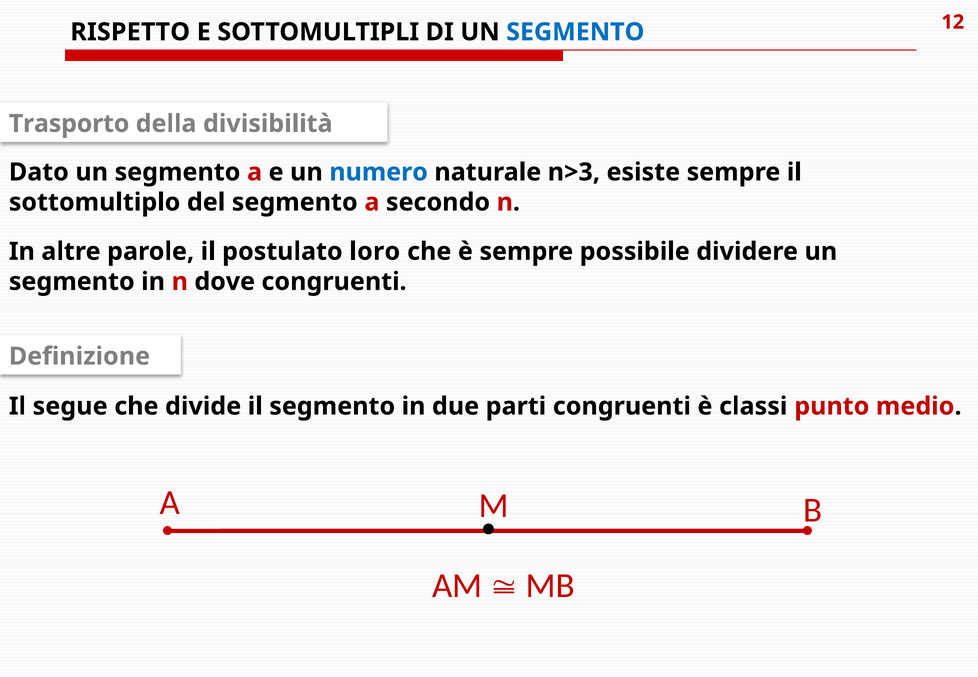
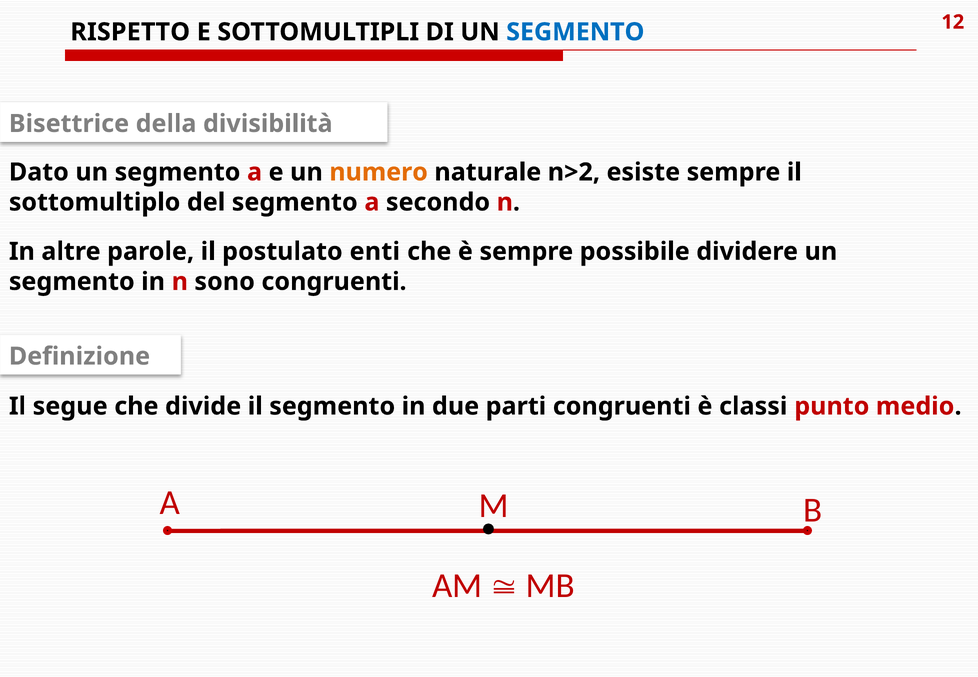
Trasporto: Trasporto -> Bisettrice (69, 124)
numero colour: blue -> orange (379, 172)
n>3: n>3 -> n>2 (574, 172)
loro: loro -> enti (375, 252)
dove: dove -> sono (225, 282)
